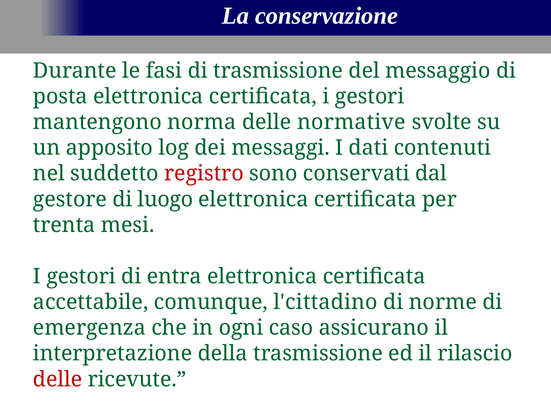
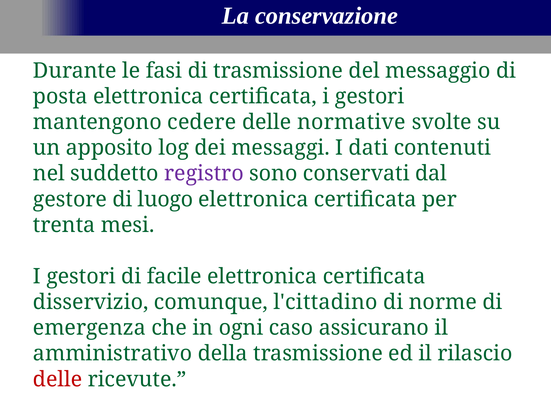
norma: norma -> cedere (202, 122)
registro colour: red -> purple (204, 174)
entra: entra -> facile (174, 277)
accettabile: accettabile -> disservizio (91, 302)
interpretazione: interpretazione -> amministrativo (113, 354)
